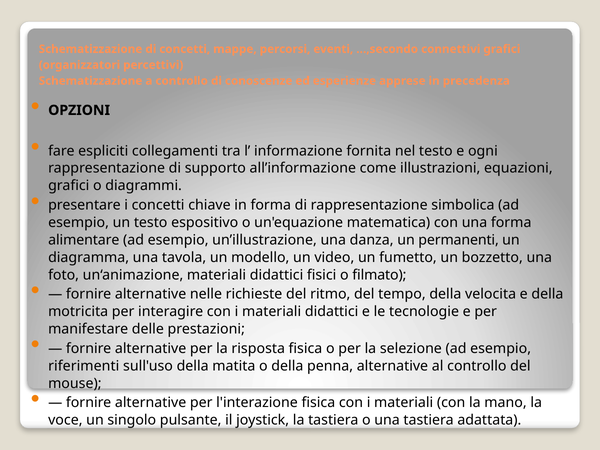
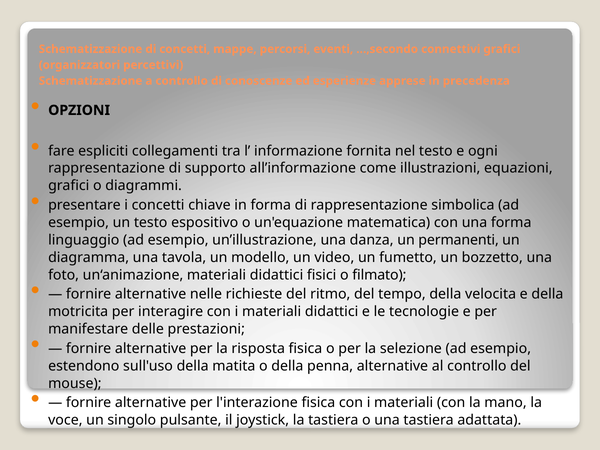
alimentare: alimentare -> linguaggio (84, 240)
riferimenti: riferimenti -> estendono (84, 366)
